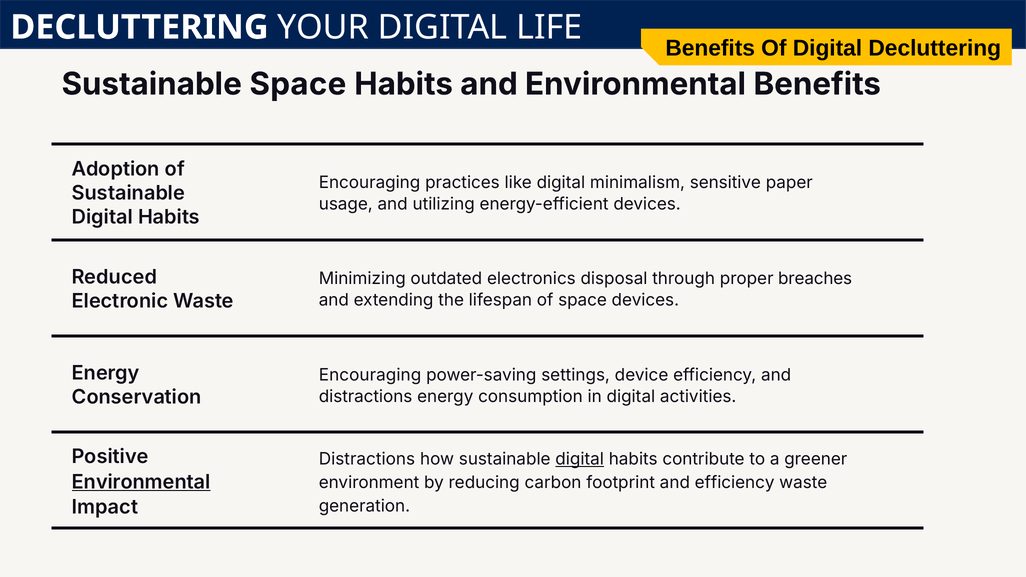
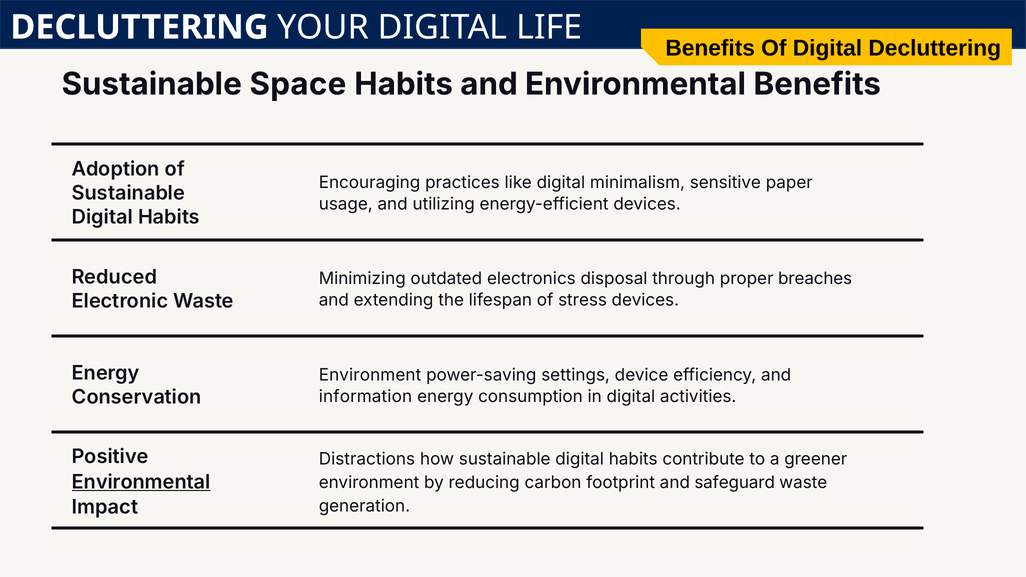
of space: space -> stress (583, 300)
Encouraging: Encouraging -> Environment (370, 375)
distractions: distractions -> information (365, 397)
digital underline: present -> none (580, 459)
and efficiency: efficiency -> safeguard (735, 483)
